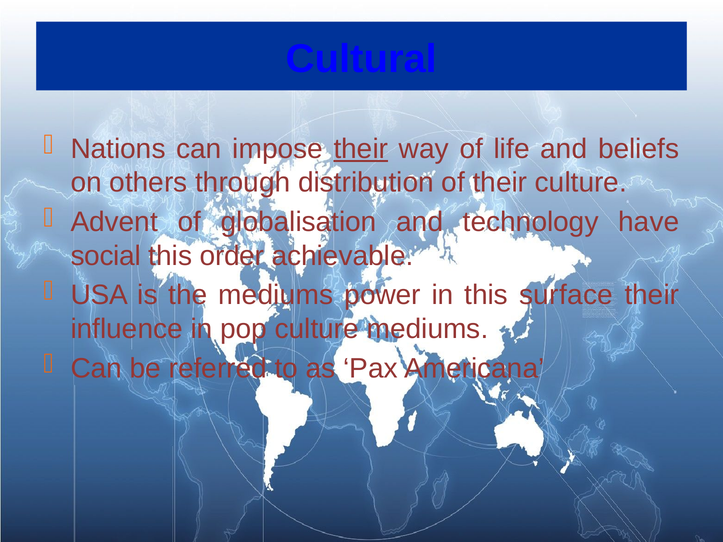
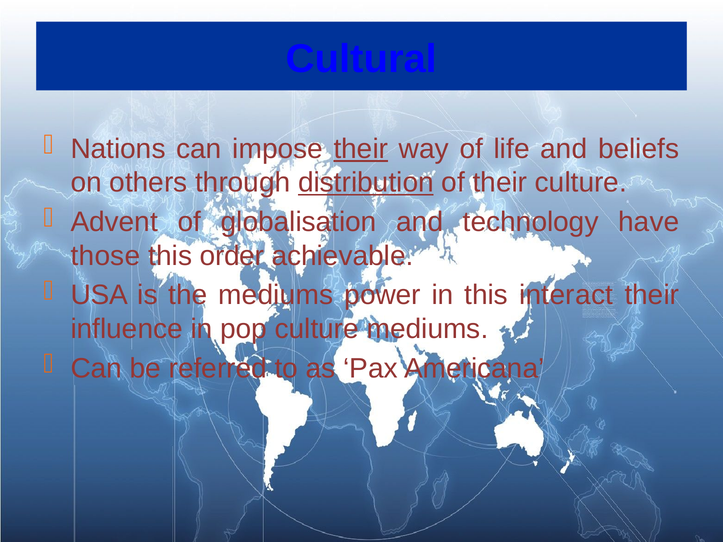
distribution underline: none -> present (366, 183)
social: social -> those (105, 256)
surface: surface -> interact (566, 295)
